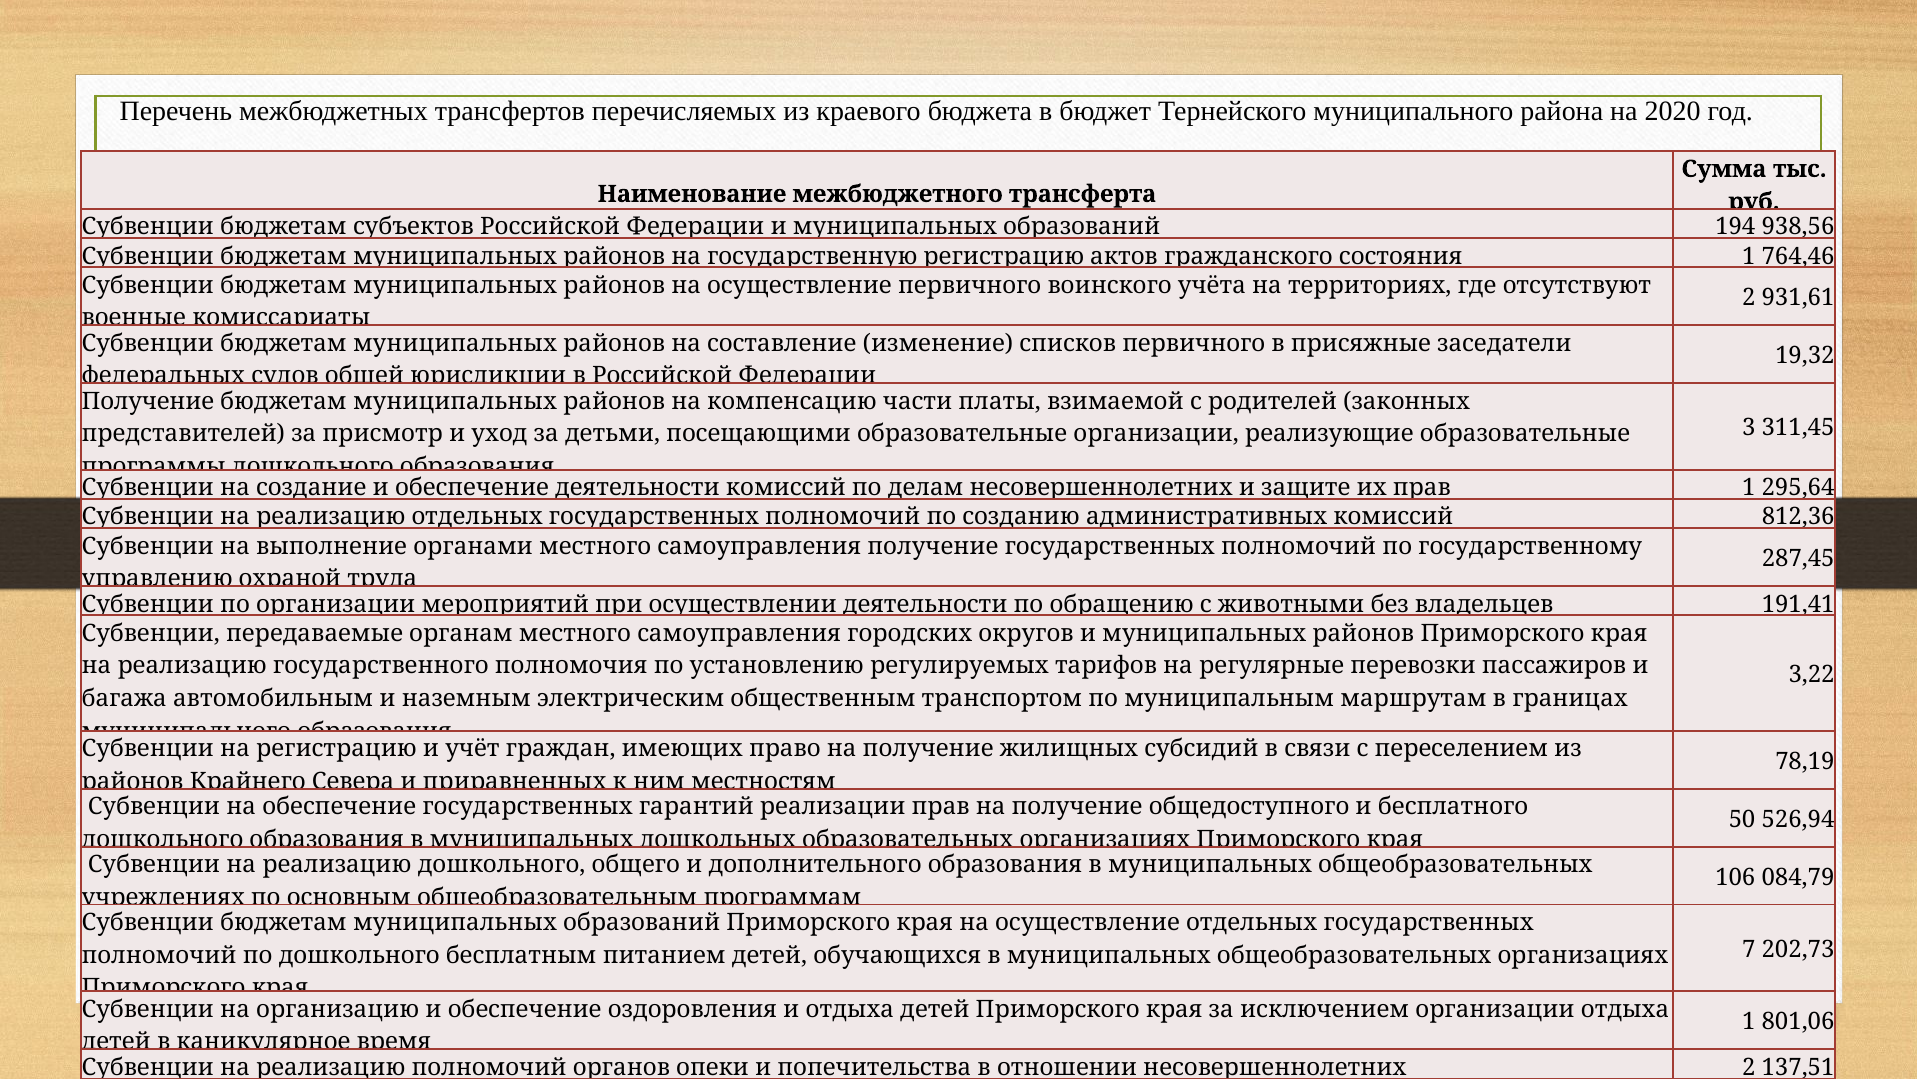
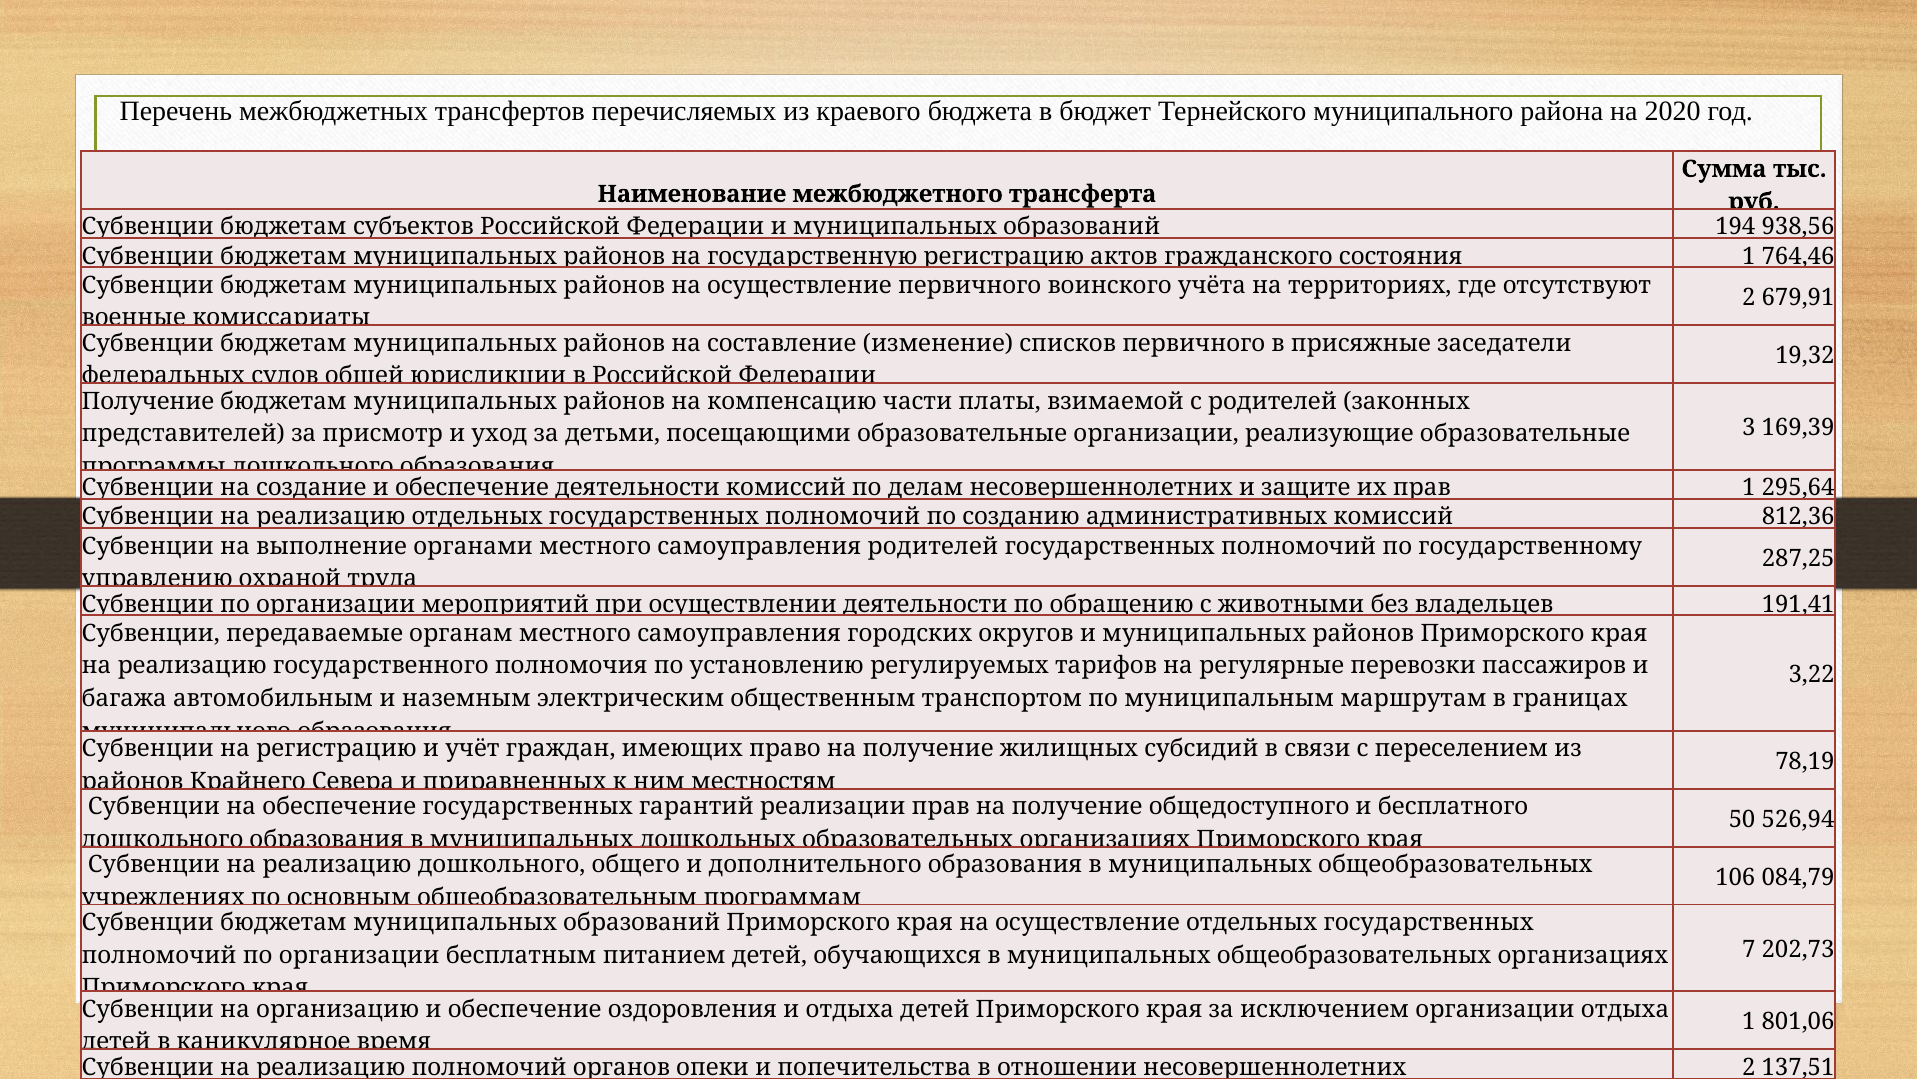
931,61: 931,61 -> 679,91 (1798, 298)
311,45: 311,45 -> 169,39 (1798, 428)
самоуправления получение: получение -> родителей (933, 546)
287,45: 287,45 -> 287,25 (1798, 558)
полномочий по дошкольного: дошкольного -> организации (359, 955)
